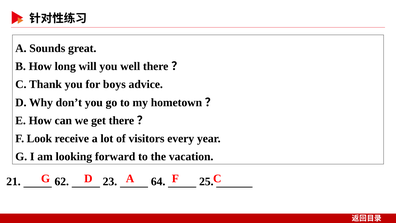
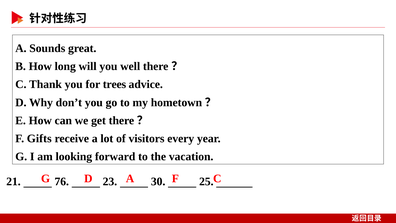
boys: boys -> trees (114, 84)
Look: Look -> Gifts (39, 138)
62: 62 -> 76 (62, 181)
64: 64 -> 30 (158, 181)
